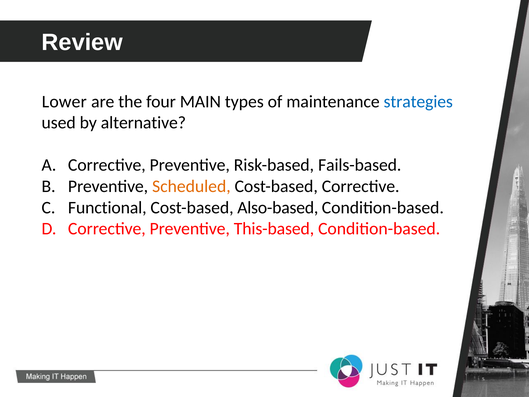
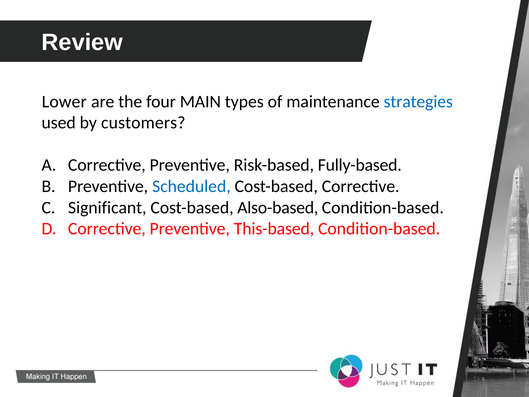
alternative: alternative -> customers (143, 123)
Fails-based: Fails-based -> Fully-based (360, 165)
Scheduled colour: orange -> blue (191, 186)
Functional: Functional -> Significant (107, 207)
